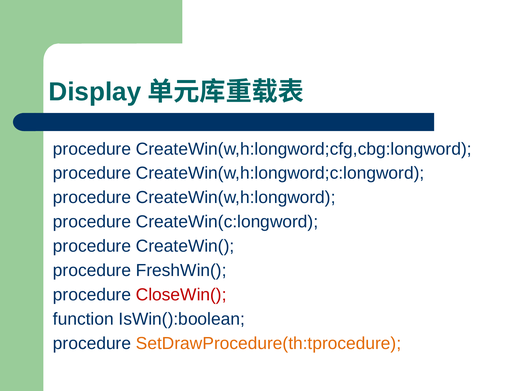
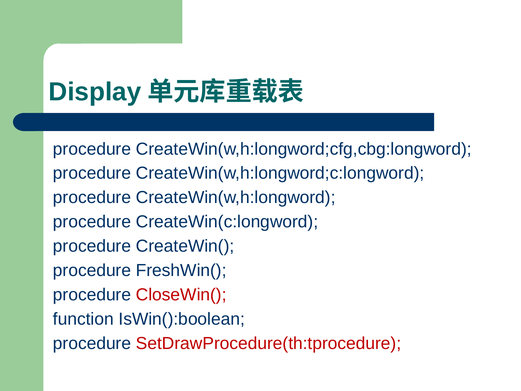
SetDrawProcedure(th:tprocedure colour: orange -> red (269, 343)
